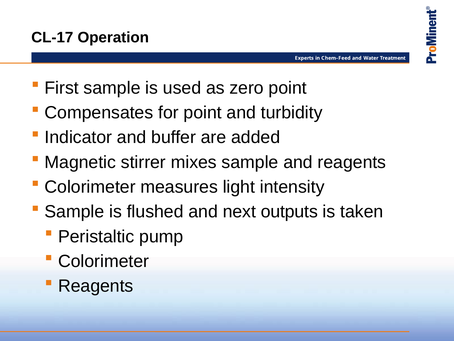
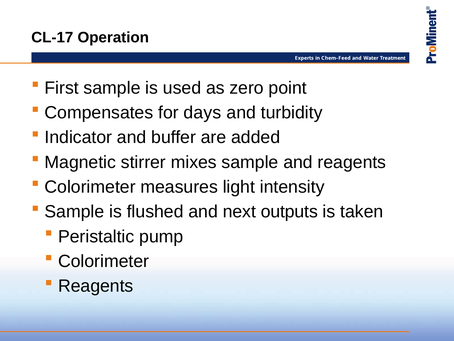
for point: point -> days (203, 113)
